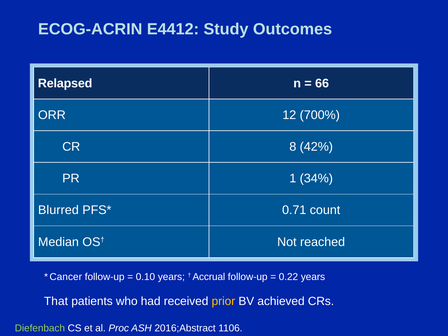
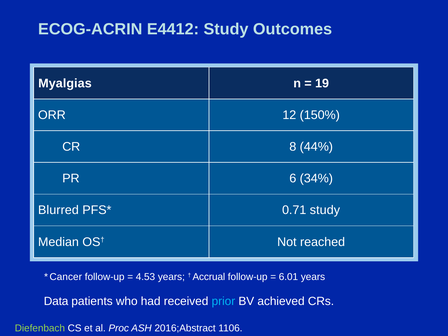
Relapsed: Relapsed -> Myalgias (65, 83)
66: 66 -> 19 (322, 83)
700%: 700% -> 150% (320, 115)
42%: 42% -> 44% (316, 147)
1: 1 -> 6 (293, 178)
0.71 count: count -> study (325, 210)
0.10: 0.10 -> 4.53 (145, 277)
0.22: 0.22 -> 6.01 (288, 277)
That: That -> Data (56, 301)
prior colour: yellow -> light blue (223, 301)
